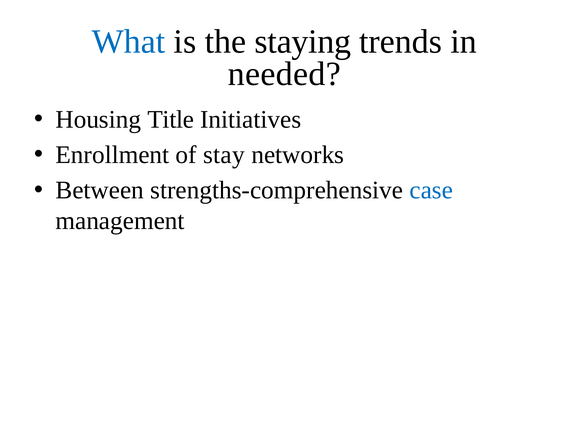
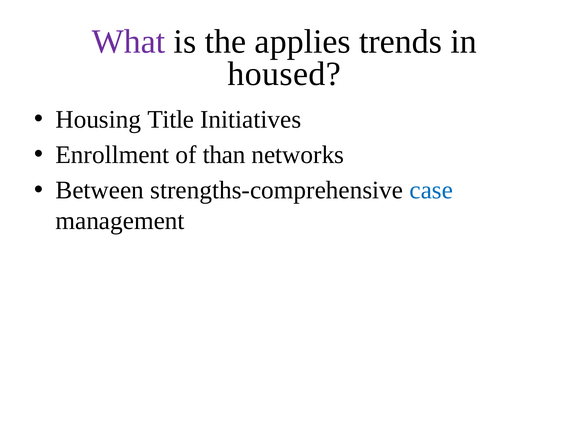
What colour: blue -> purple (128, 41)
staying: staying -> applies (303, 41)
needed: needed -> housed (284, 74)
stay: stay -> than (224, 155)
